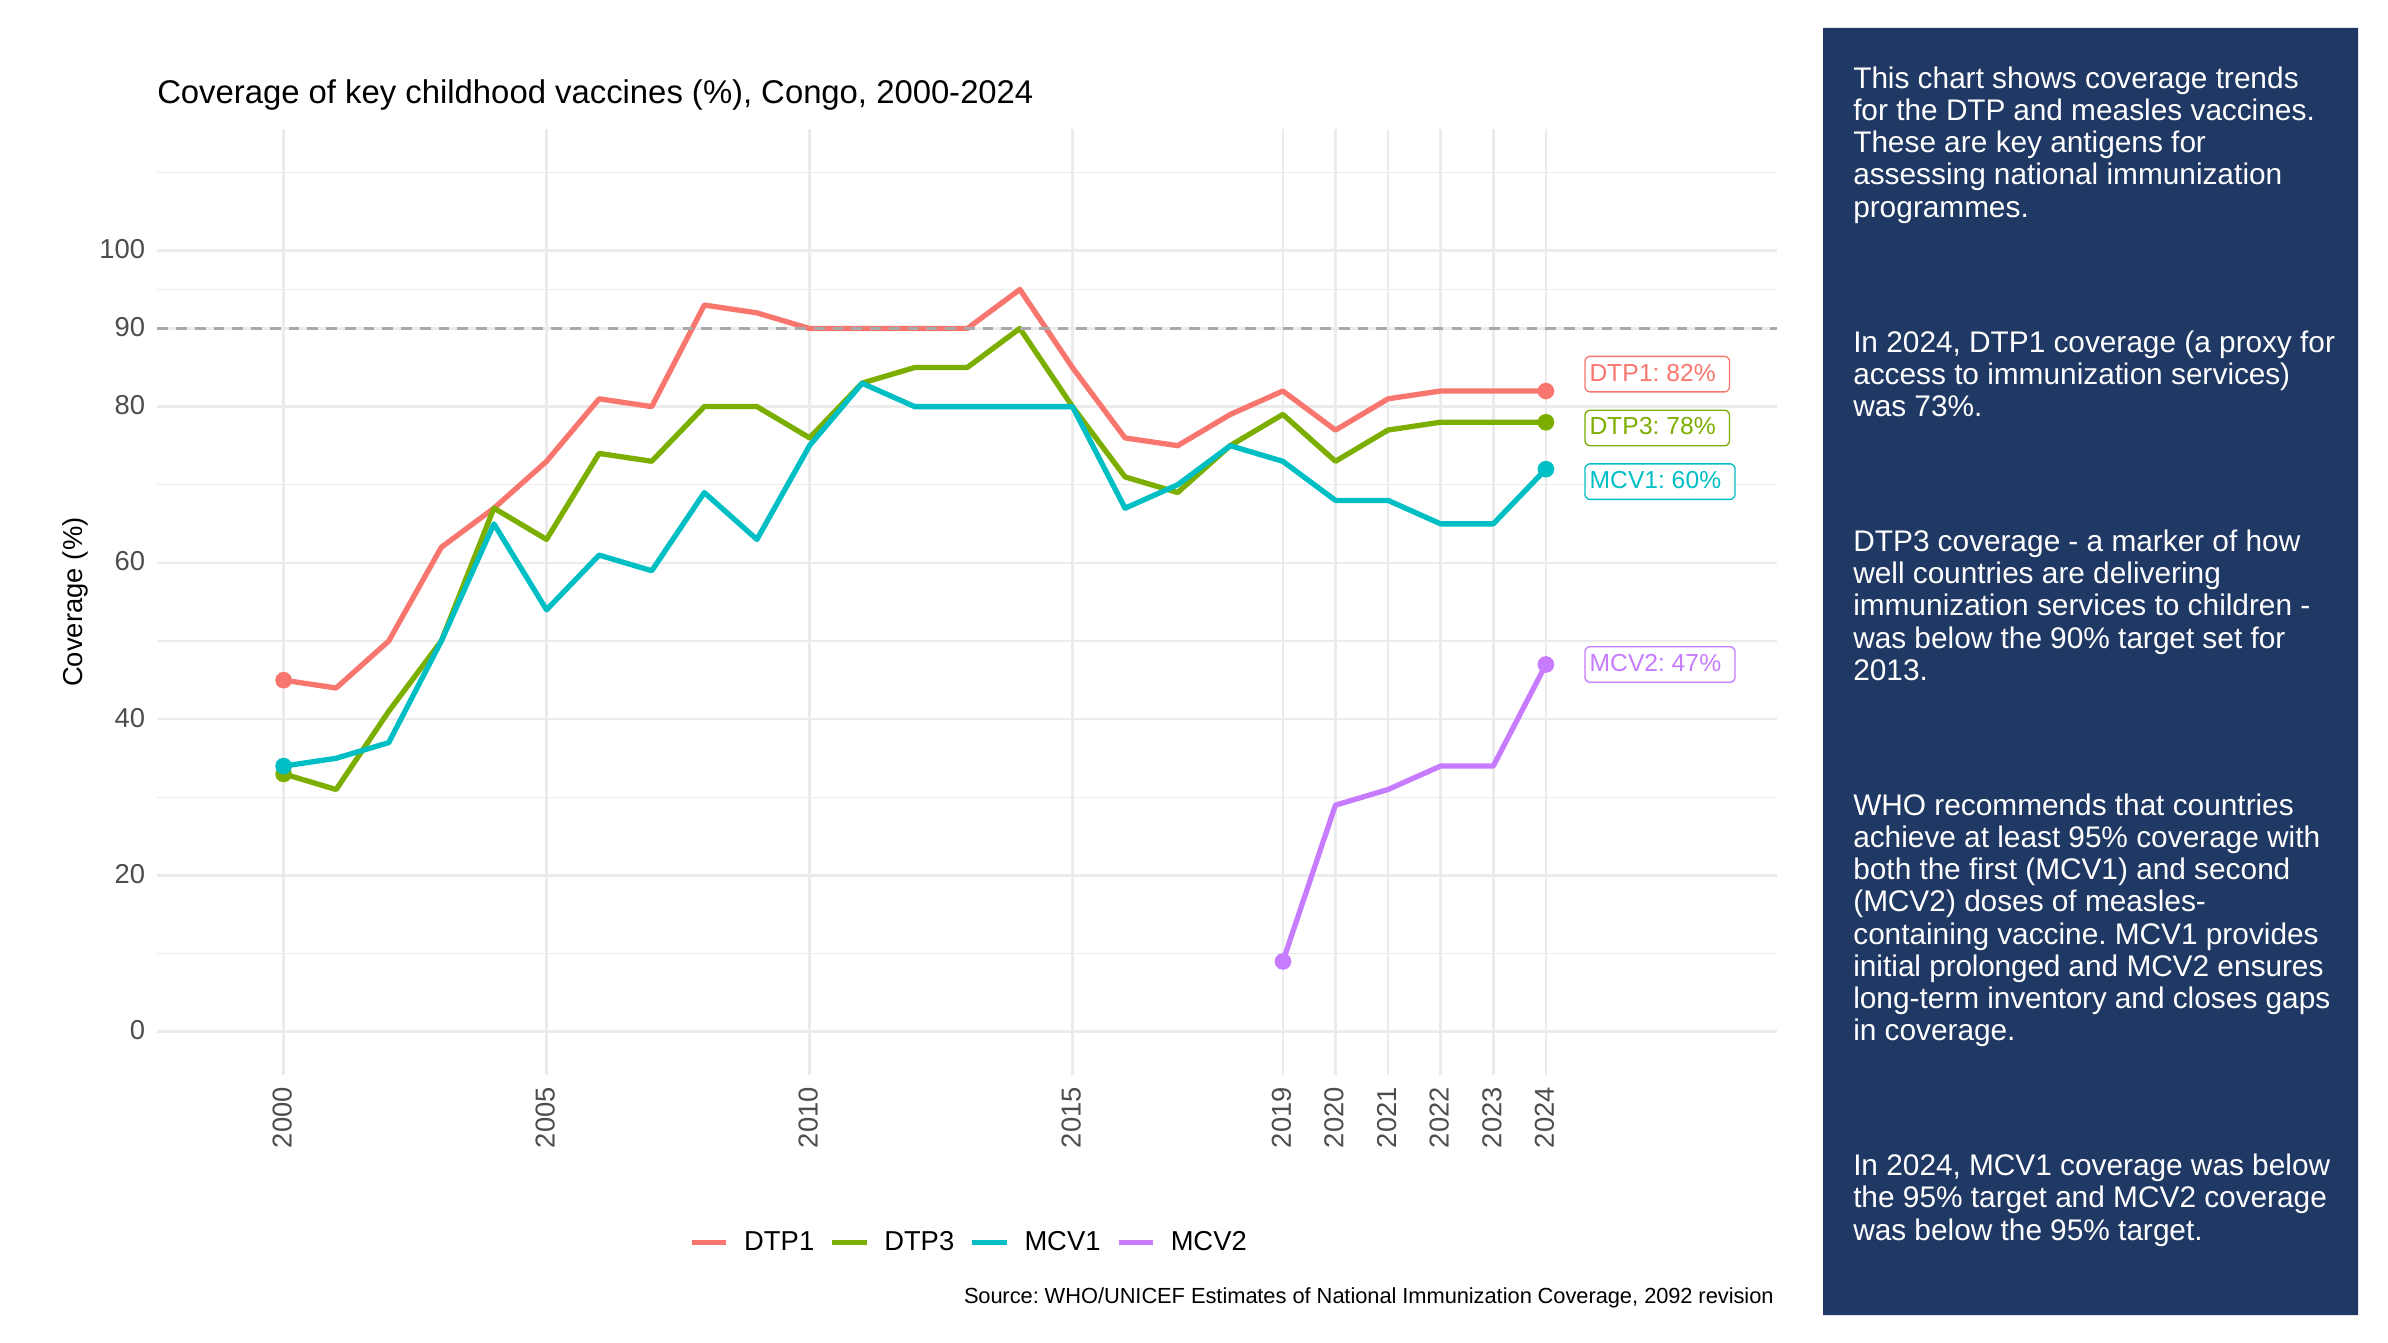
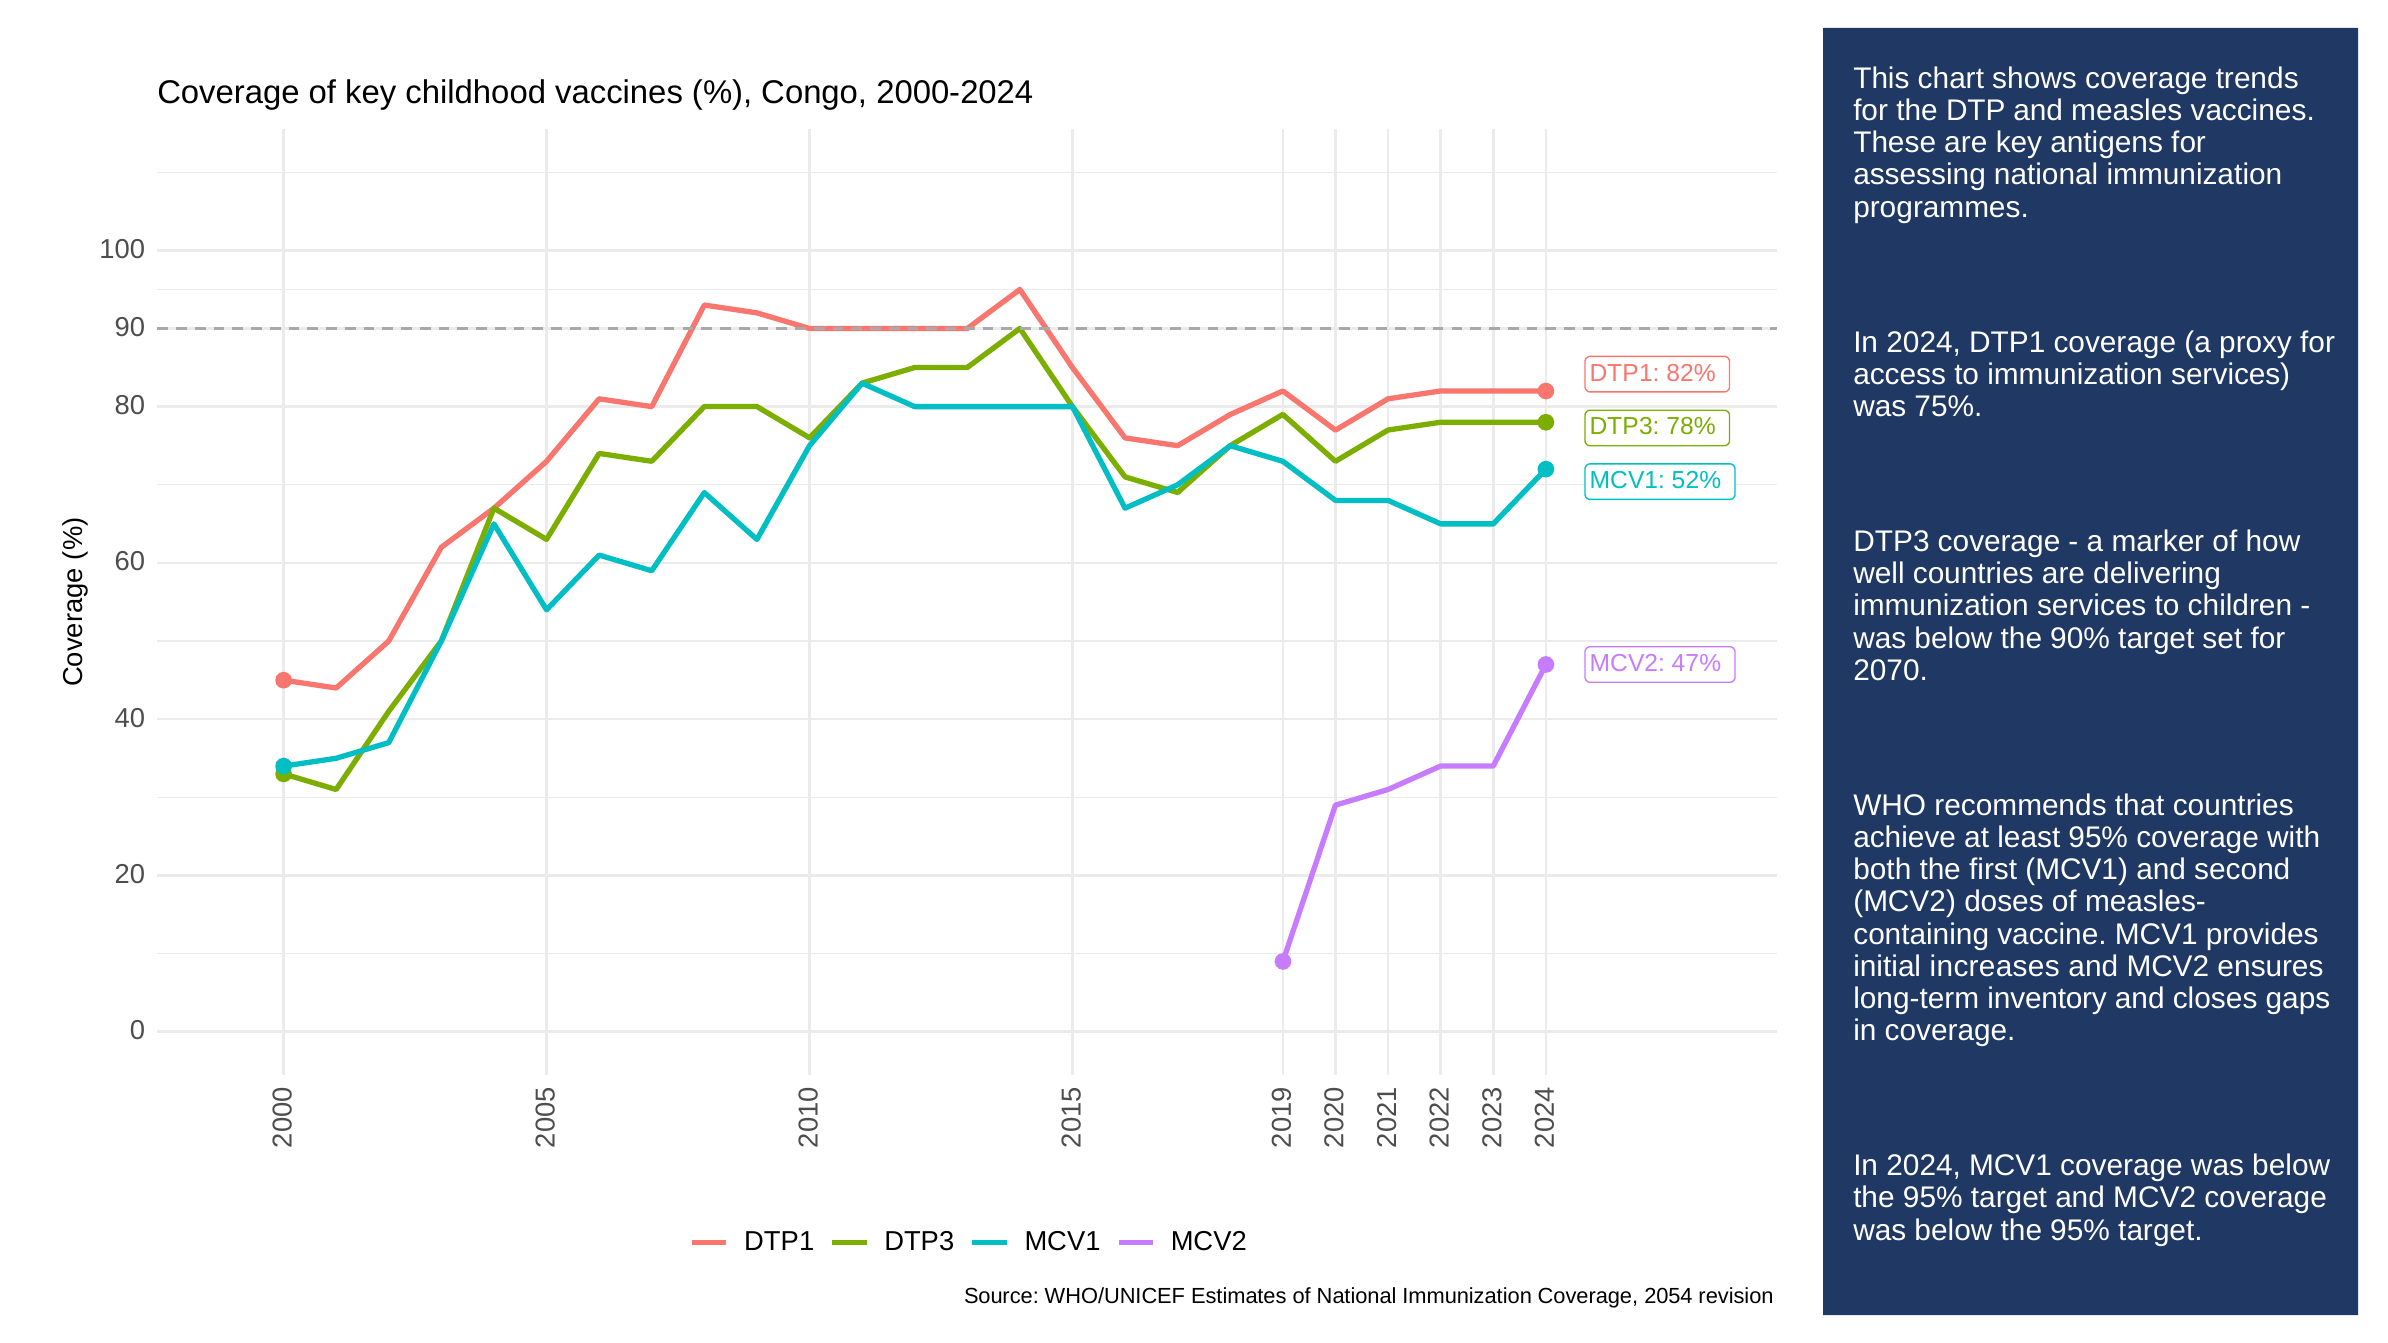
73%: 73% -> 75% (1948, 407)
60%: 60% -> 52% (1696, 481)
2013: 2013 -> 2070 (1891, 671)
prolonged: prolonged -> increases (1995, 967)
2092: 2092 -> 2054 (1668, 1296)
